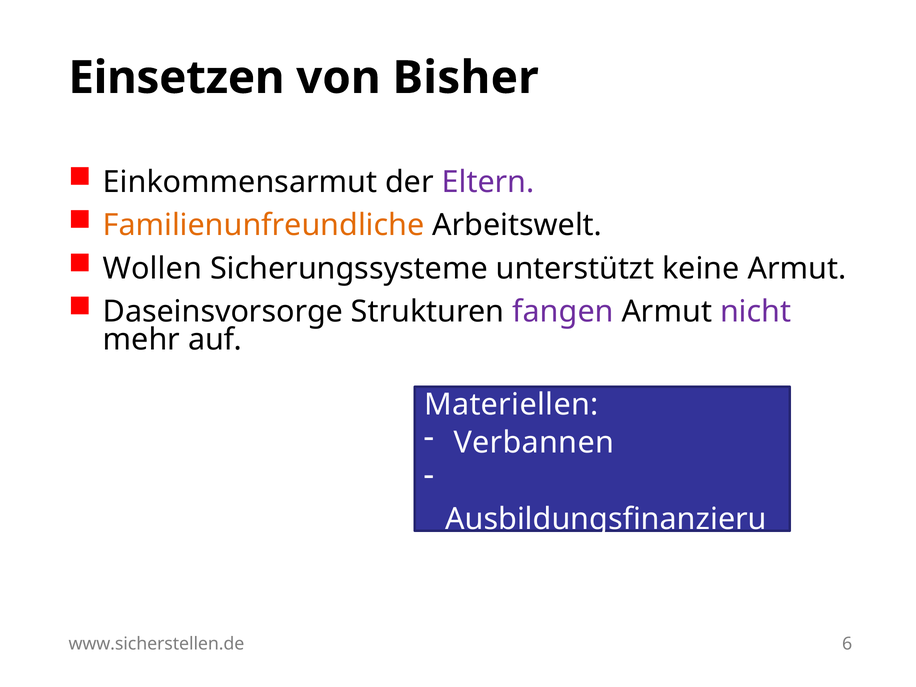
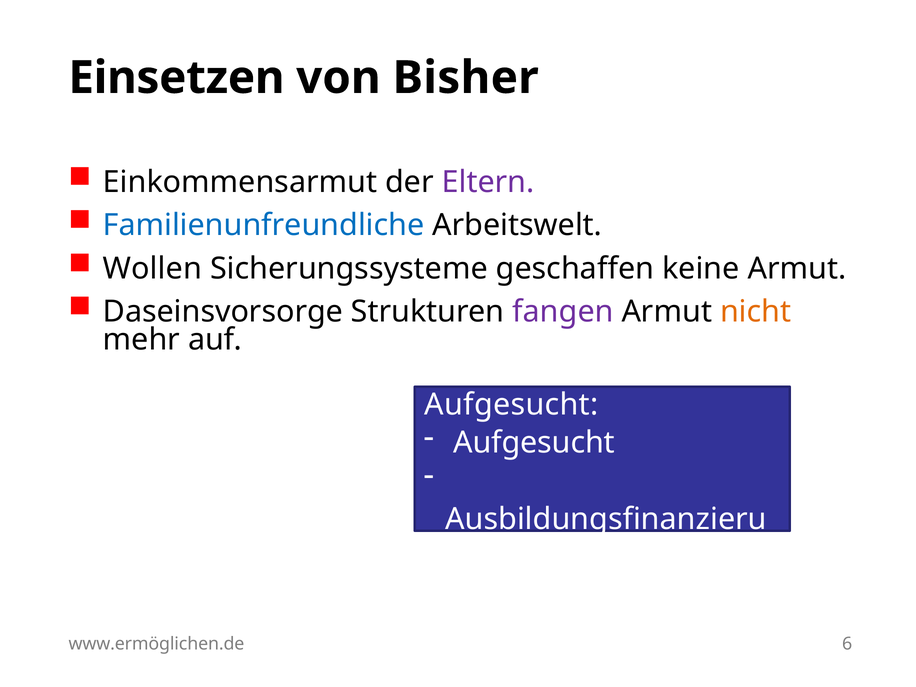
Familienunfreundliche colour: orange -> blue (264, 225)
unterstützt: unterstützt -> geschaffen (575, 269)
nicht colour: purple -> orange (756, 312)
Materiellen: Materiellen -> Aufgesucht (511, 405)
Verbannen: Verbannen -> Aufgesucht (534, 443)
www.sicherstellen.de: www.sicherstellen.de -> www.ermöglichen.de (156, 644)
